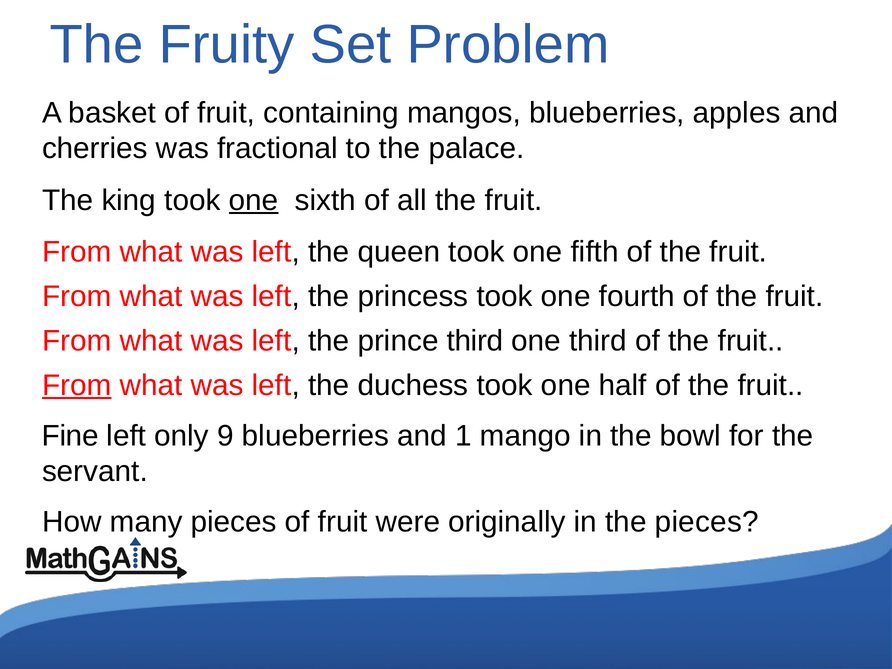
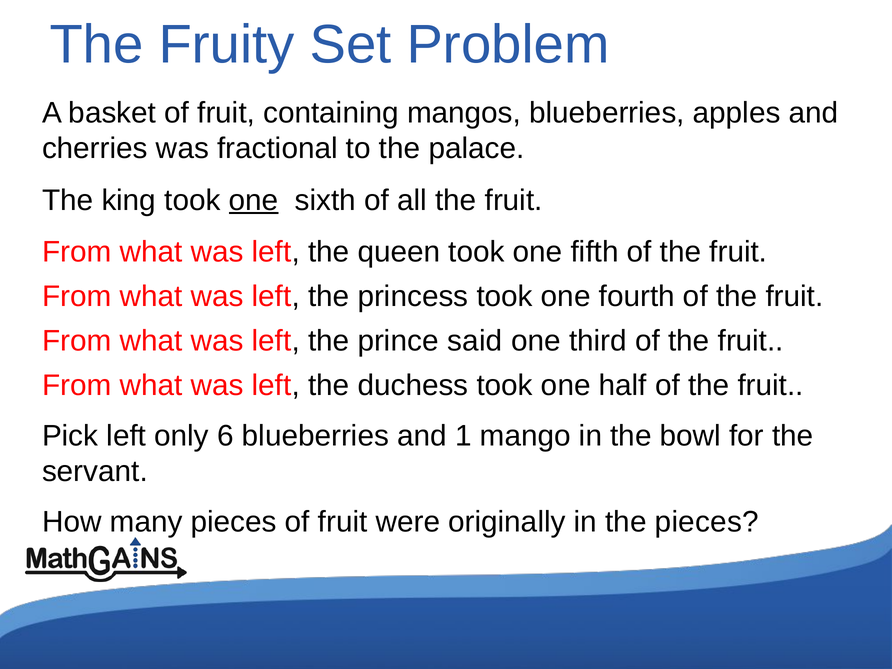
prince third: third -> said (475, 341)
From underline: present -> none (77, 385)
Fine: Fine -> Pick (70, 436)
9: 9 -> 6 (225, 436)
